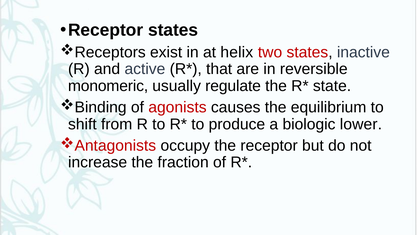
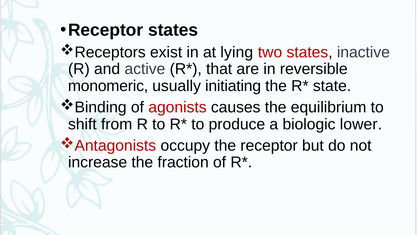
helix: helix -> lying (237, 52)
regulate: regulate -> initiating (233, 86)
